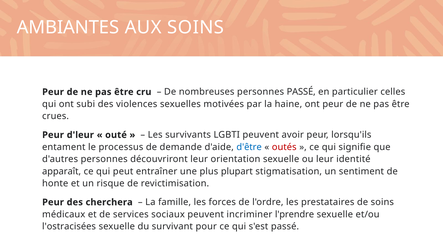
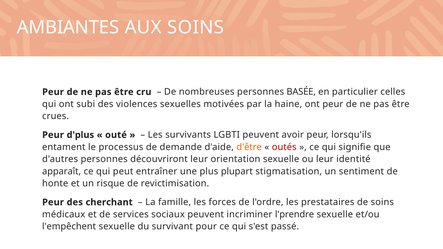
personnes PASSÉ: PASSÉ -> BASÉE (301, 92)
d'leur: d'leur -> d'plus (80, 135)
d'être colour: blue -> orange (249, 147)
cherchera: cherchera -> cherchant (109, 202)
l'ostracisées: l'ostracisées -> l'empêchent (69, 227)
